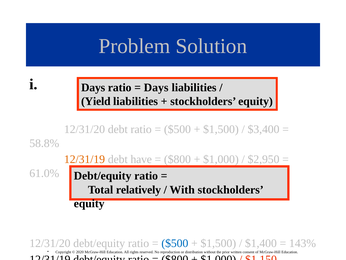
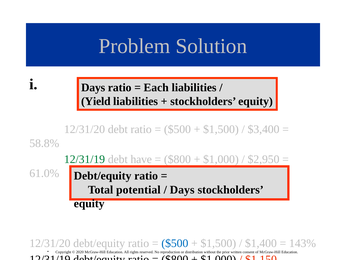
Days: Days -> Each (156, 87)
12/31/19 colour: orange -> green (85, 159)
relatively: relatively -> potential (138, 189)
With: With -> Days (182, 189)
